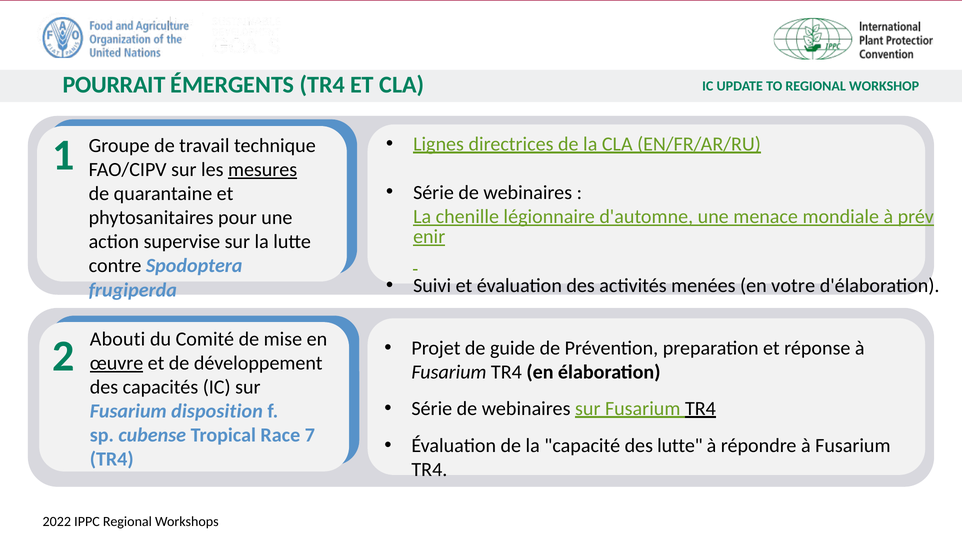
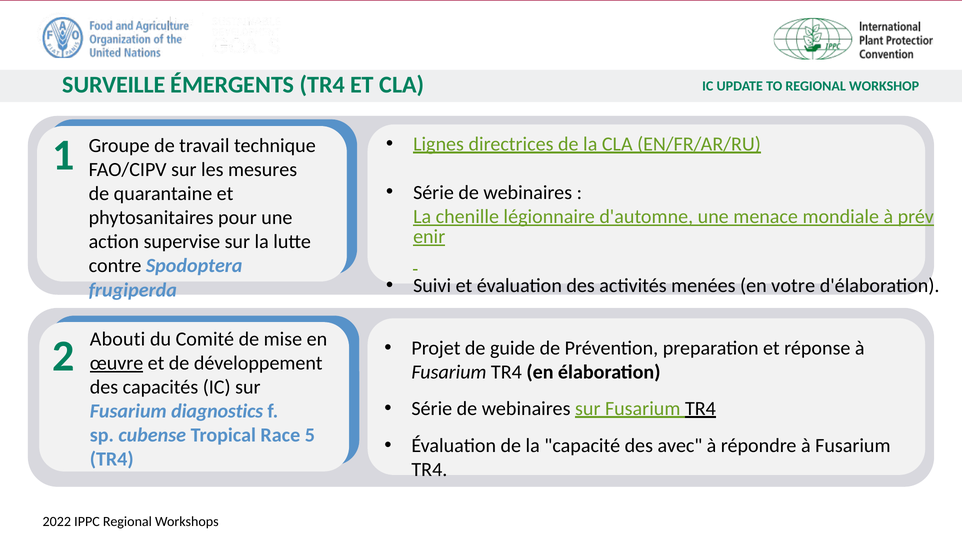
POURRAIT: POURRAIT -> SURVEILLE (114, 85)
mesures underline: present -> none (263, 170)
disposition: disposition -> diagnostics (217, 411)
7: 7 -> 5 (310, 435)
des lutte: lutte -> avec (680, 446)
